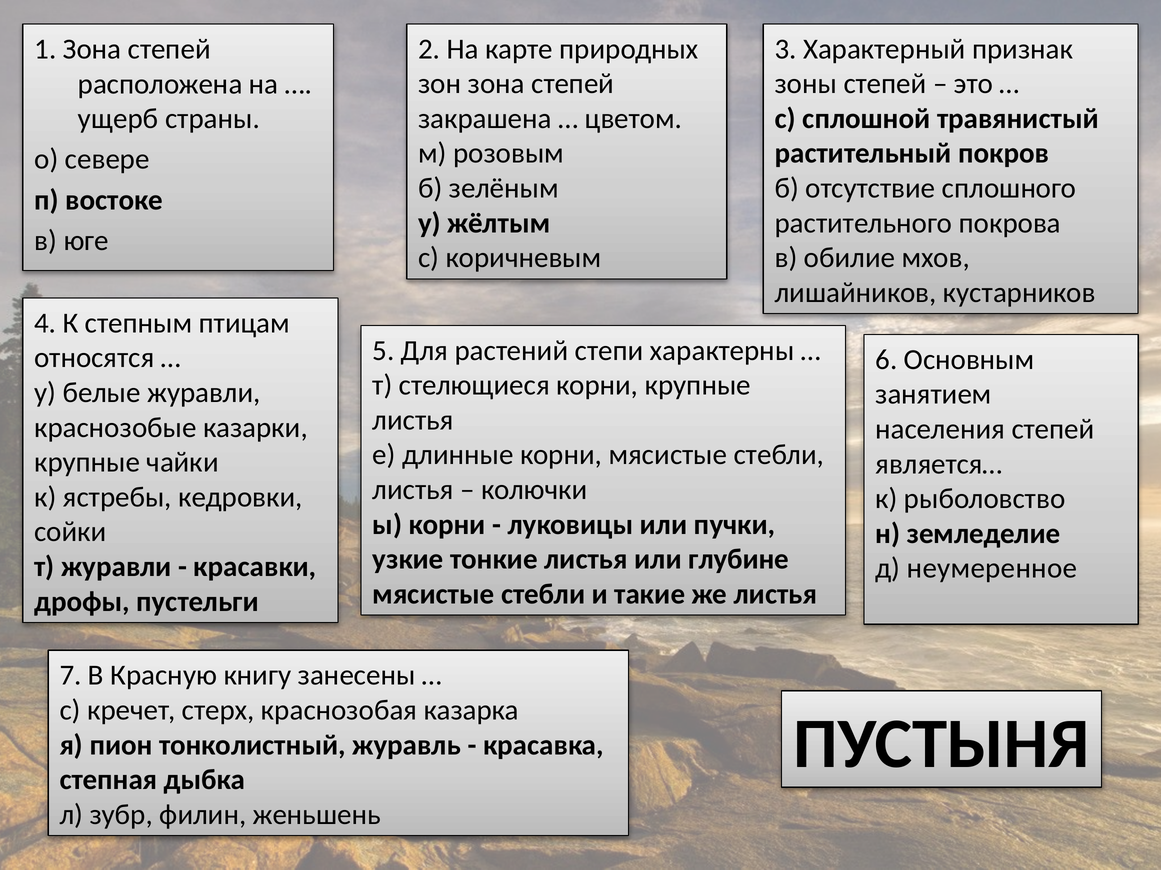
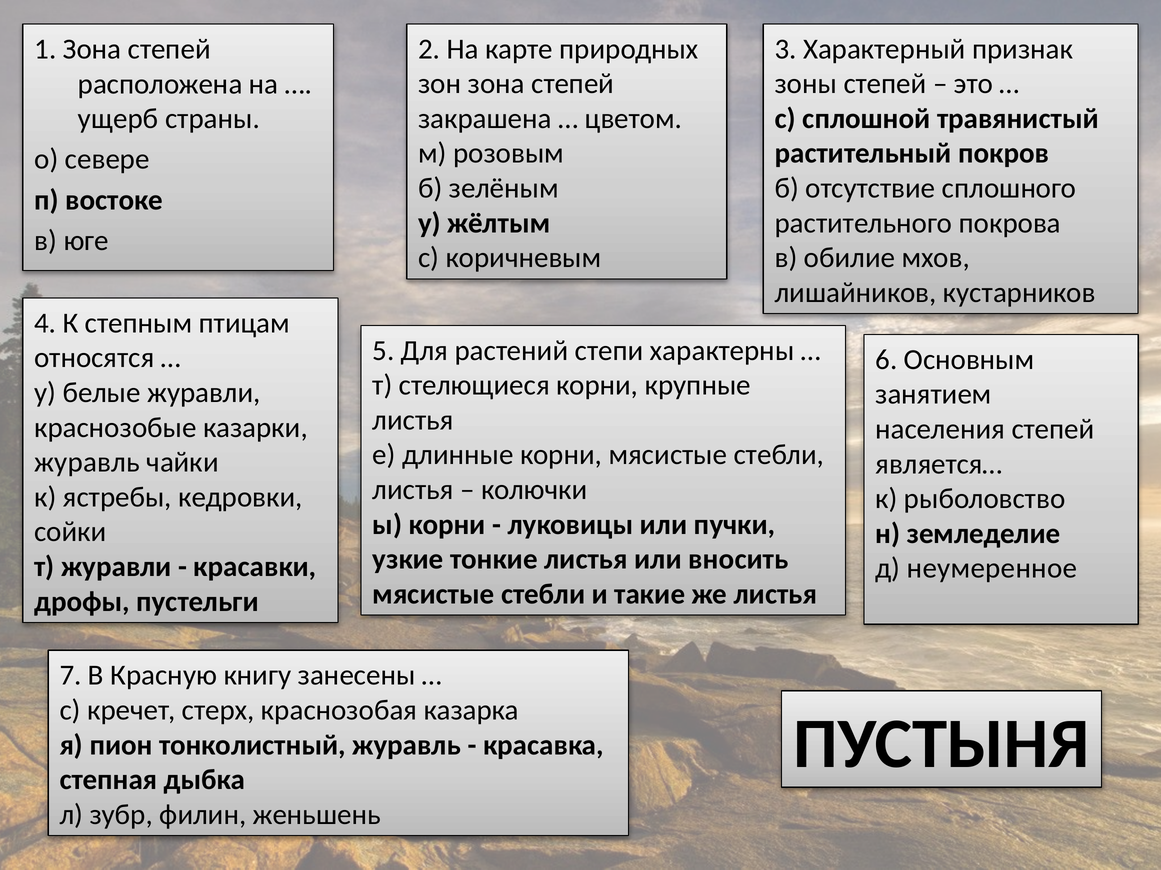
крупные: крупные -> журавль (87, 463)
глубине: глубине -> вносить (739, 560)
